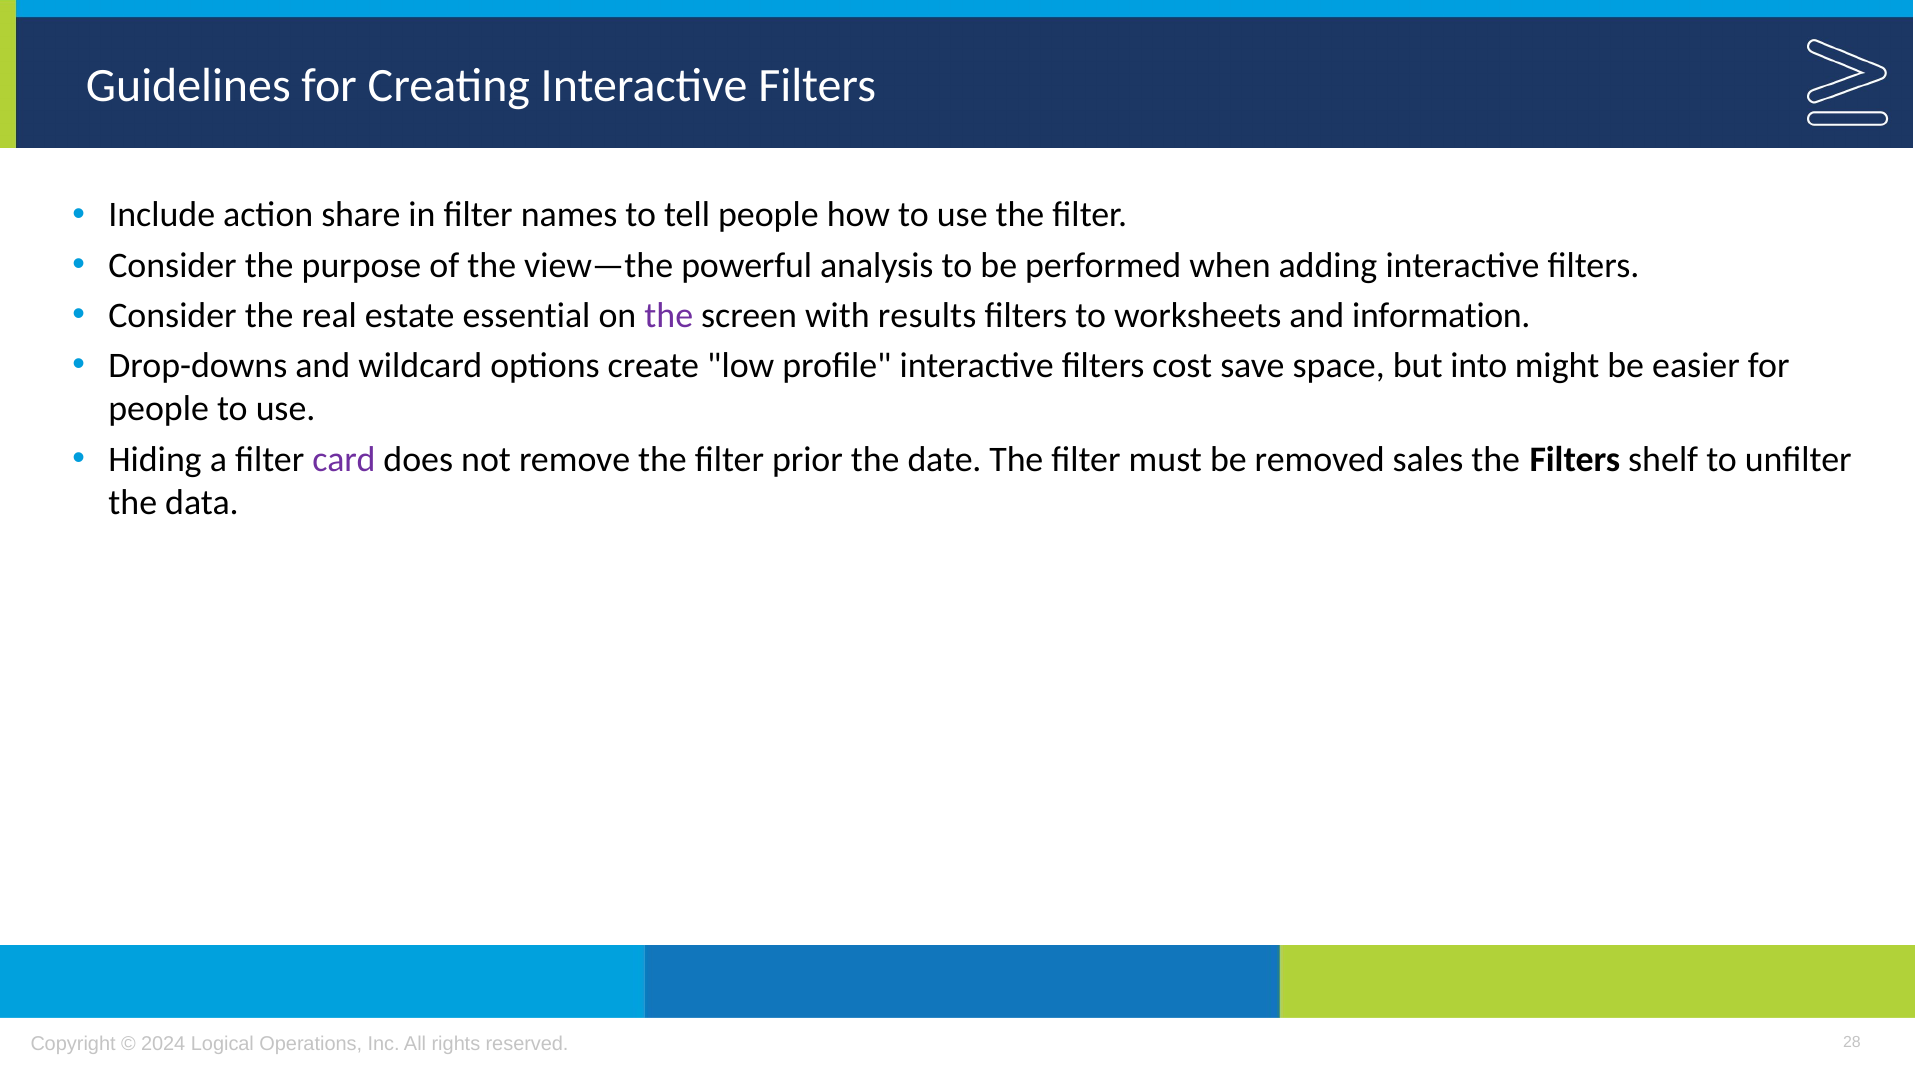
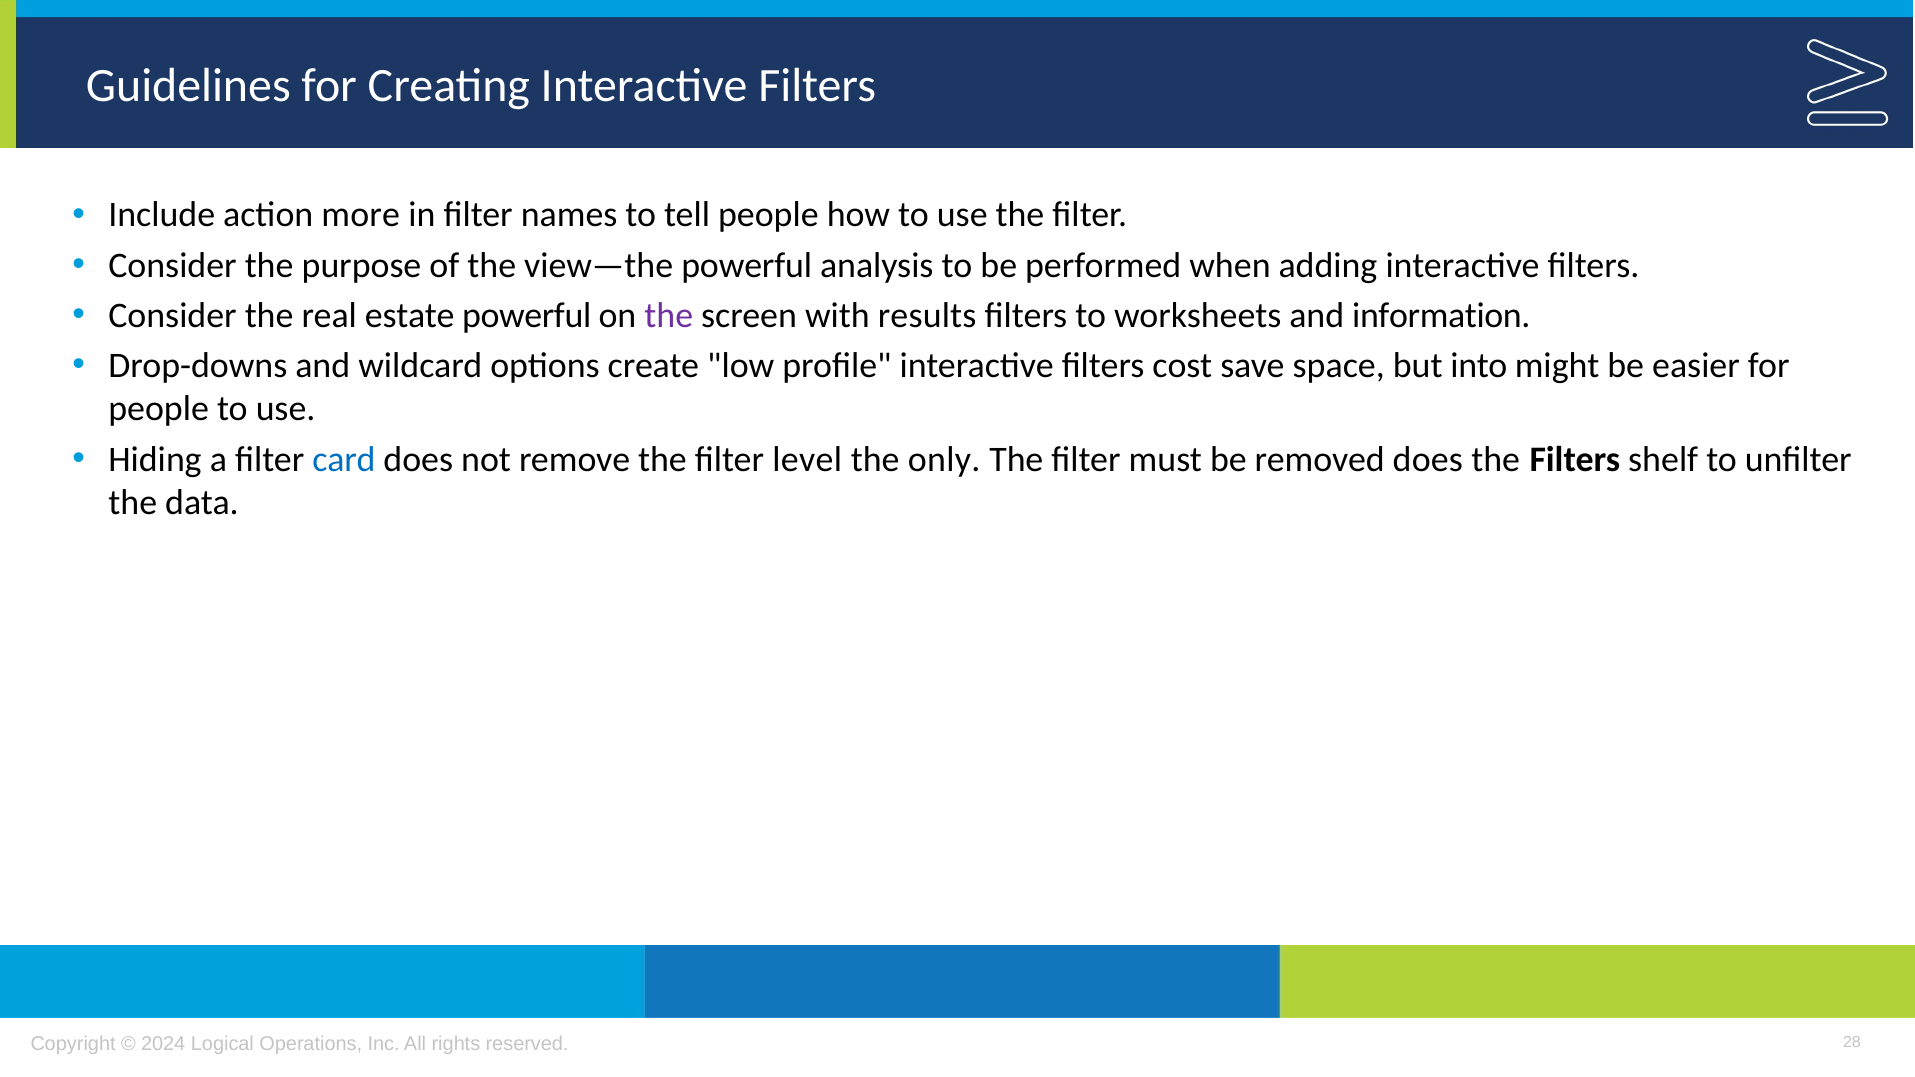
share: share -> more (361, 215)
estate essential: essential -> powerful (527, 316)
card colour: purple -> blue (344, 459)
prior: prior -> level (807, 459)
date: date -> only (944, 459)
removed sales: sales -> does (1428, 459)
